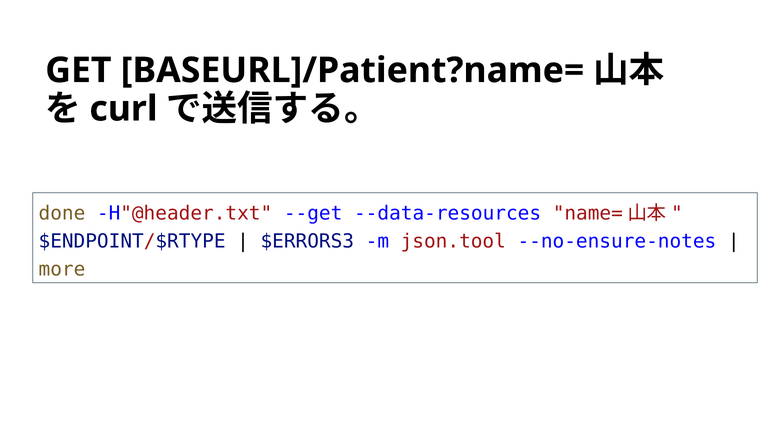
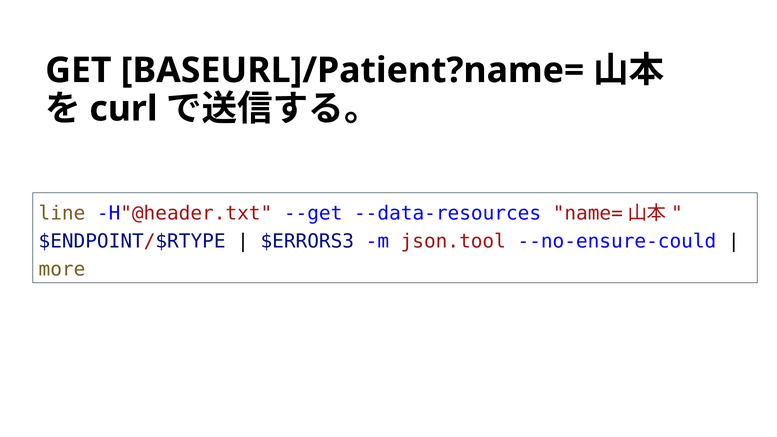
done: done -> line (62, 214)
--no-ensure-notes: --no-ensure-notes -> --no-ensure-could (617, 242)
